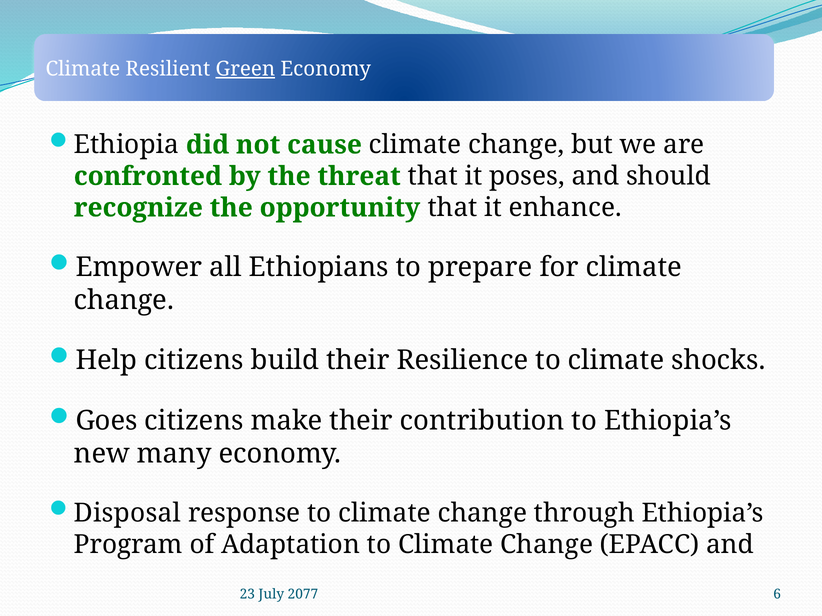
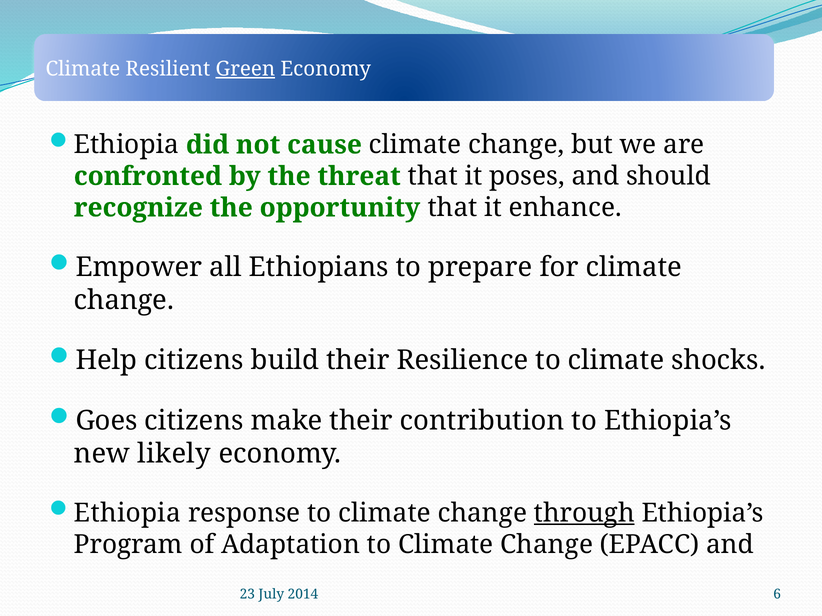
many: many -> likely (174, 454)
Disposal: Disposal -> Ethiopia (127, 513)
through underline: none -> present (584, 513)
2077: 2077 -> 2014 (303, 595)
